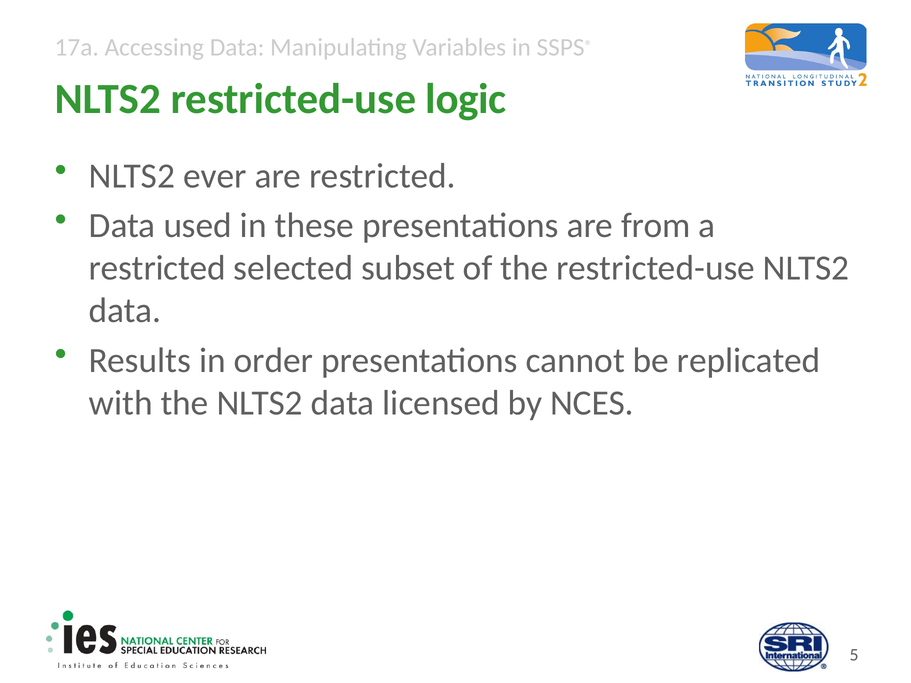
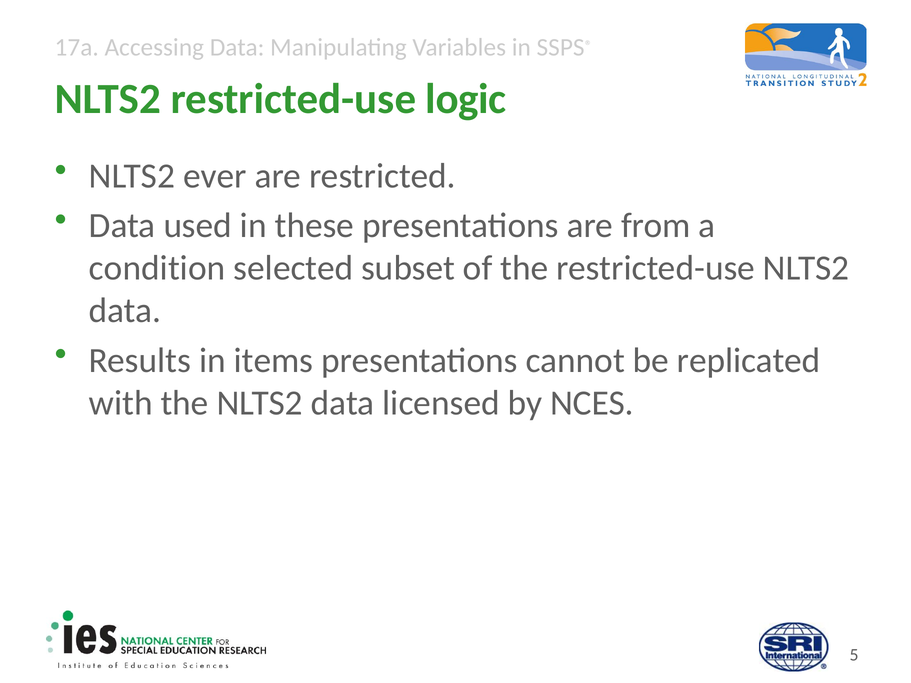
restricted: restricted -> condition (157, 268)
order: order -> items (274, 361)
